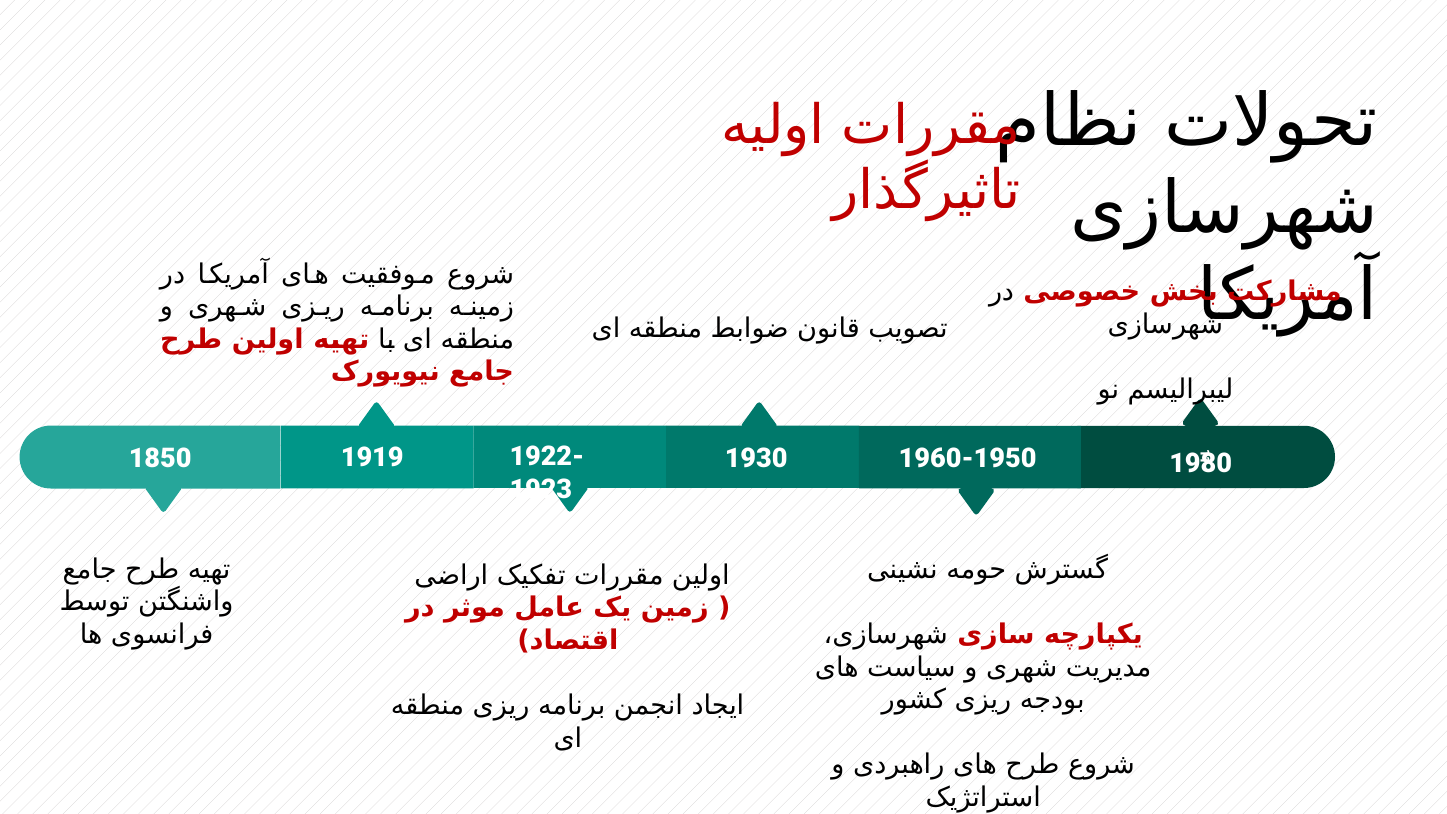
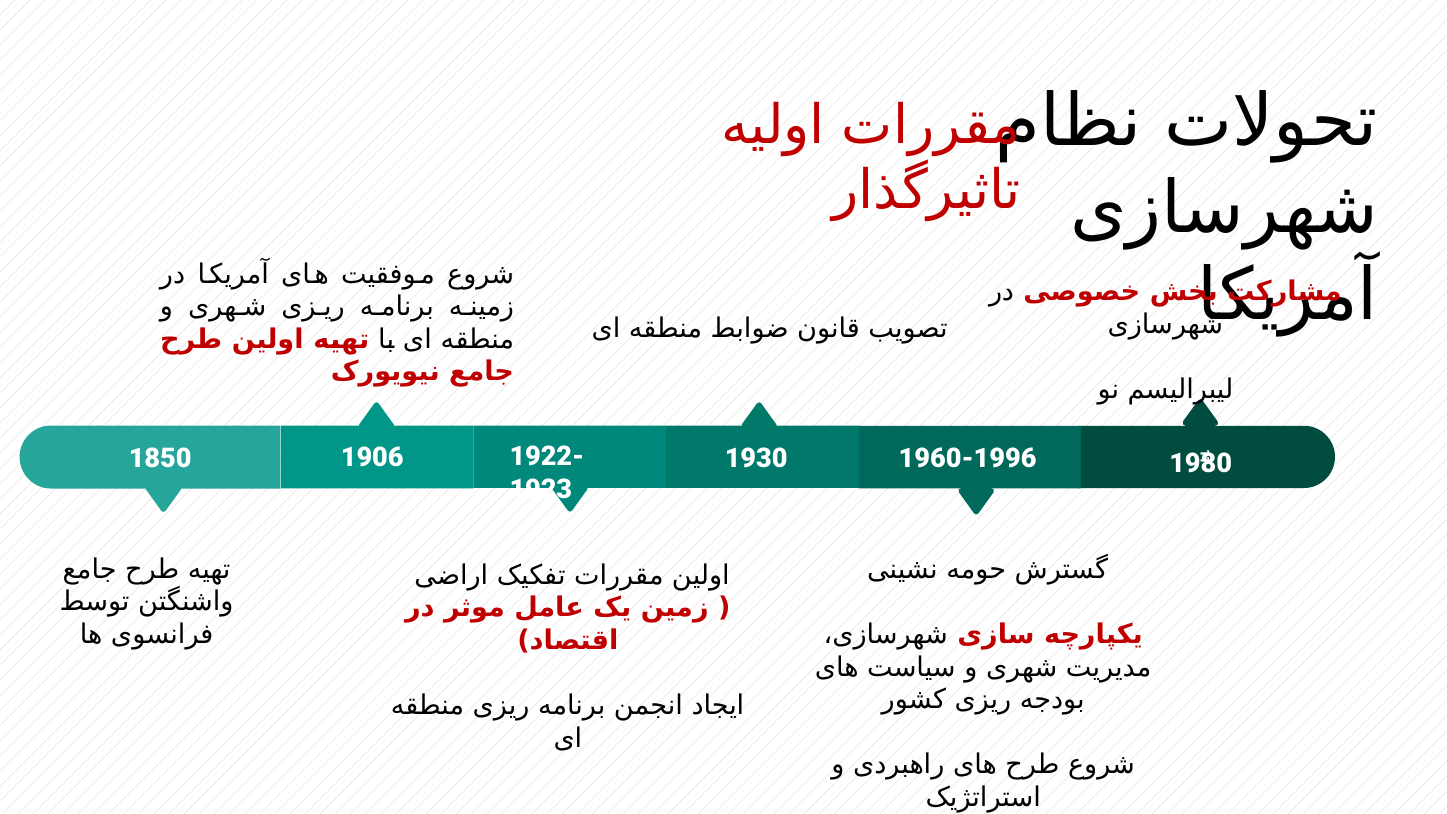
1919: 1919 -> 1906 (372, 458)
1960-1950: 1960-1950 -> 1960-1996 (968, 459)
